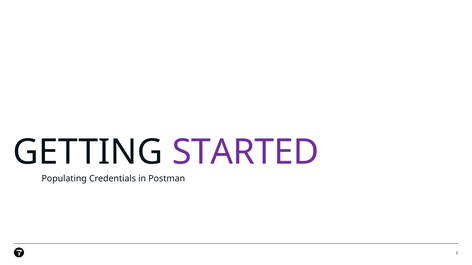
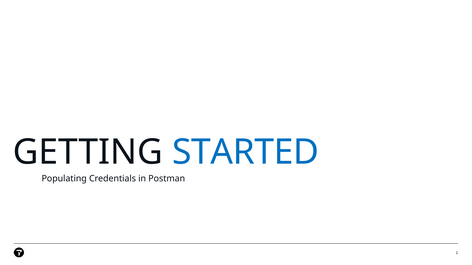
STARTED colour: purple -> blue (245, 153)
